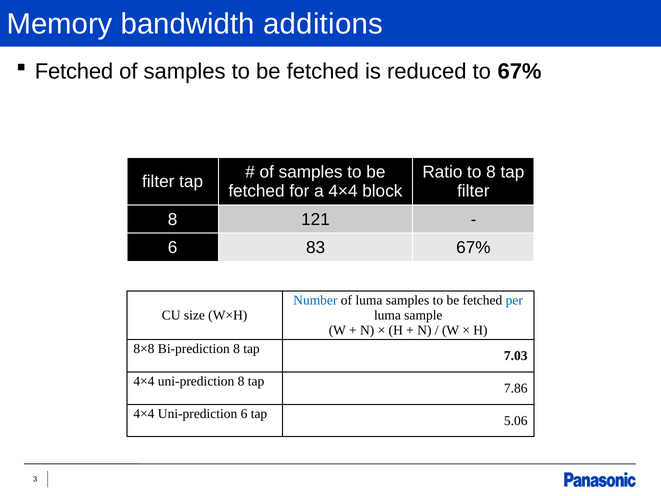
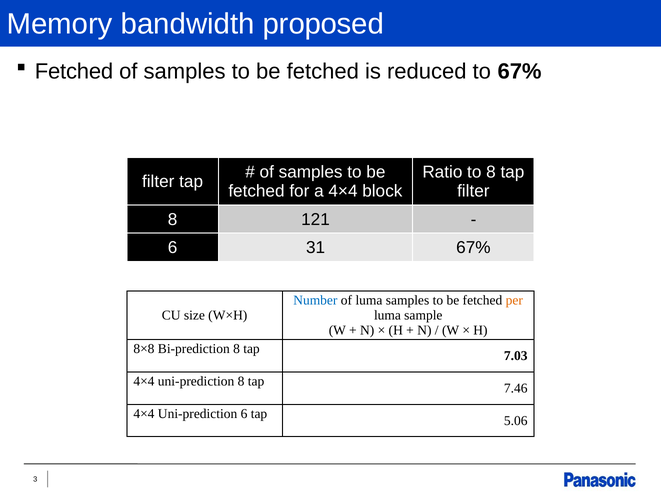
additions: additions -> proposed (323, 24)
83: 83 -> 31 (316, 247)
per colour: blue -> orange (514, 300)
7.86: 7.86 -> 7.46 (516, 388)
